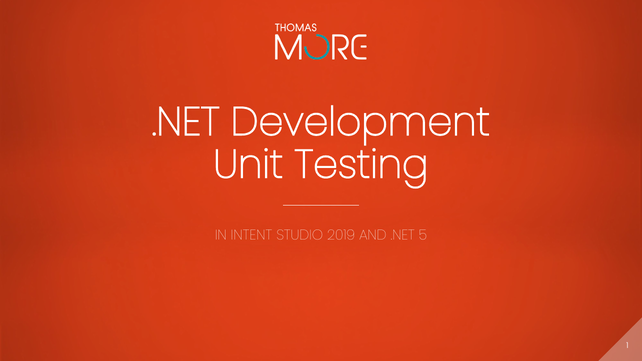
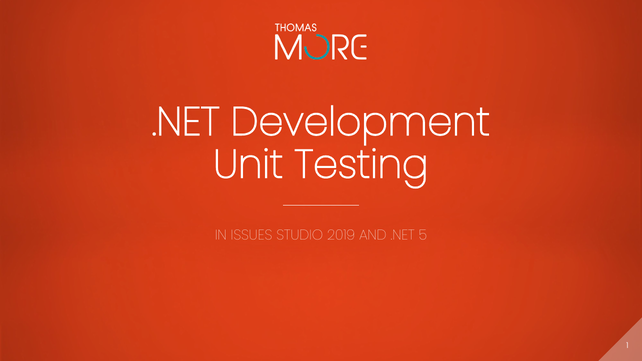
INTENT: INTENT -> ISSUES (251, 235)
